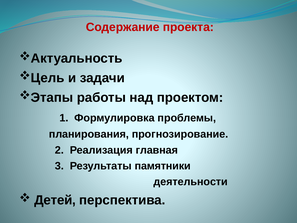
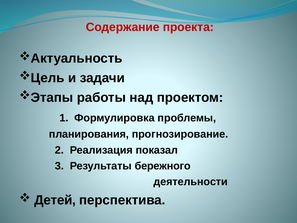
главная: главная -> показал (157, 150)
памятники: памятники -> бережного (163, 166)
